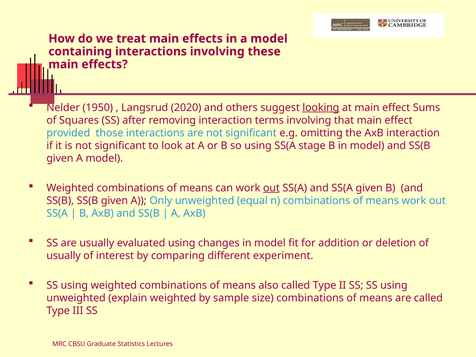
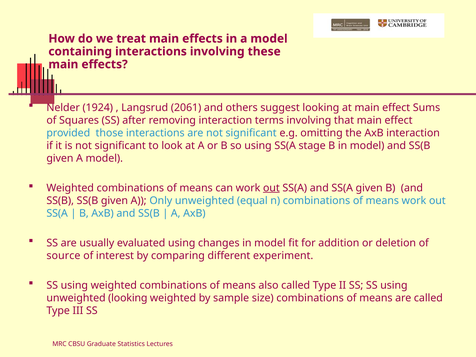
1950: 1950 -> 1924 (98, 108)
2020: 2020 -> 2061 (186, 108)
looking underline: present -> none (321, 108)
usually: usually -> source (63, 256)
unweighted explain: explain -> looking (128, 298)
